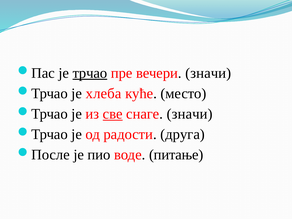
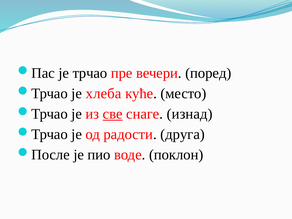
трчао underline: present -> none (90, 73)
вечери значи: значи -> поред (208, 73)
снаге значи: значи -> изнад (190, 114)
питање: питање -> поклон (176, 155)
